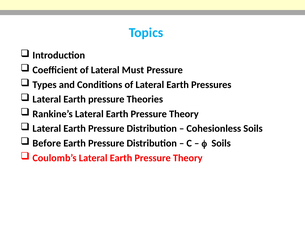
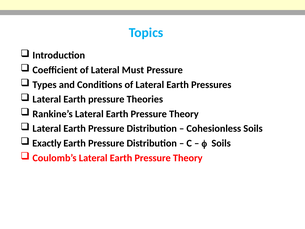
Before: Before -> Exactly (47, 143)
